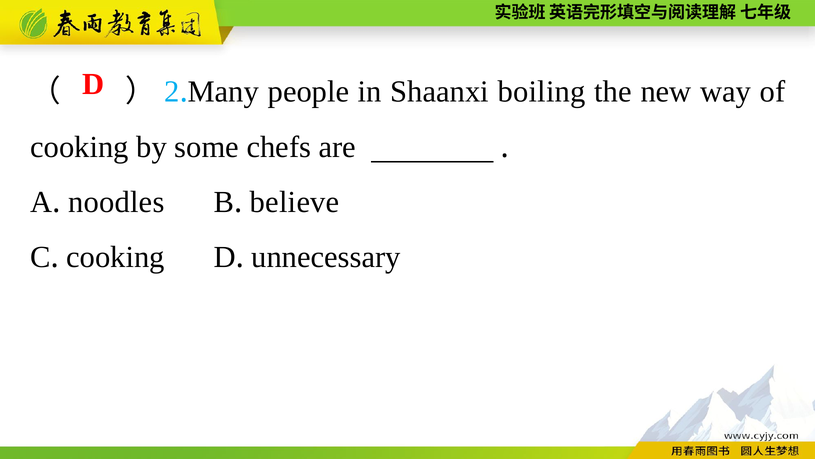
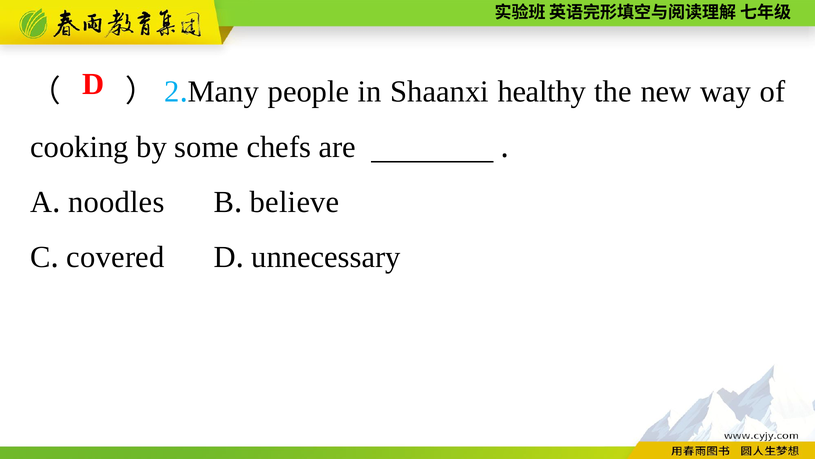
boiling: boiling -> healthy (542, 92)
cooking: cooking -> covered (115, 257)
